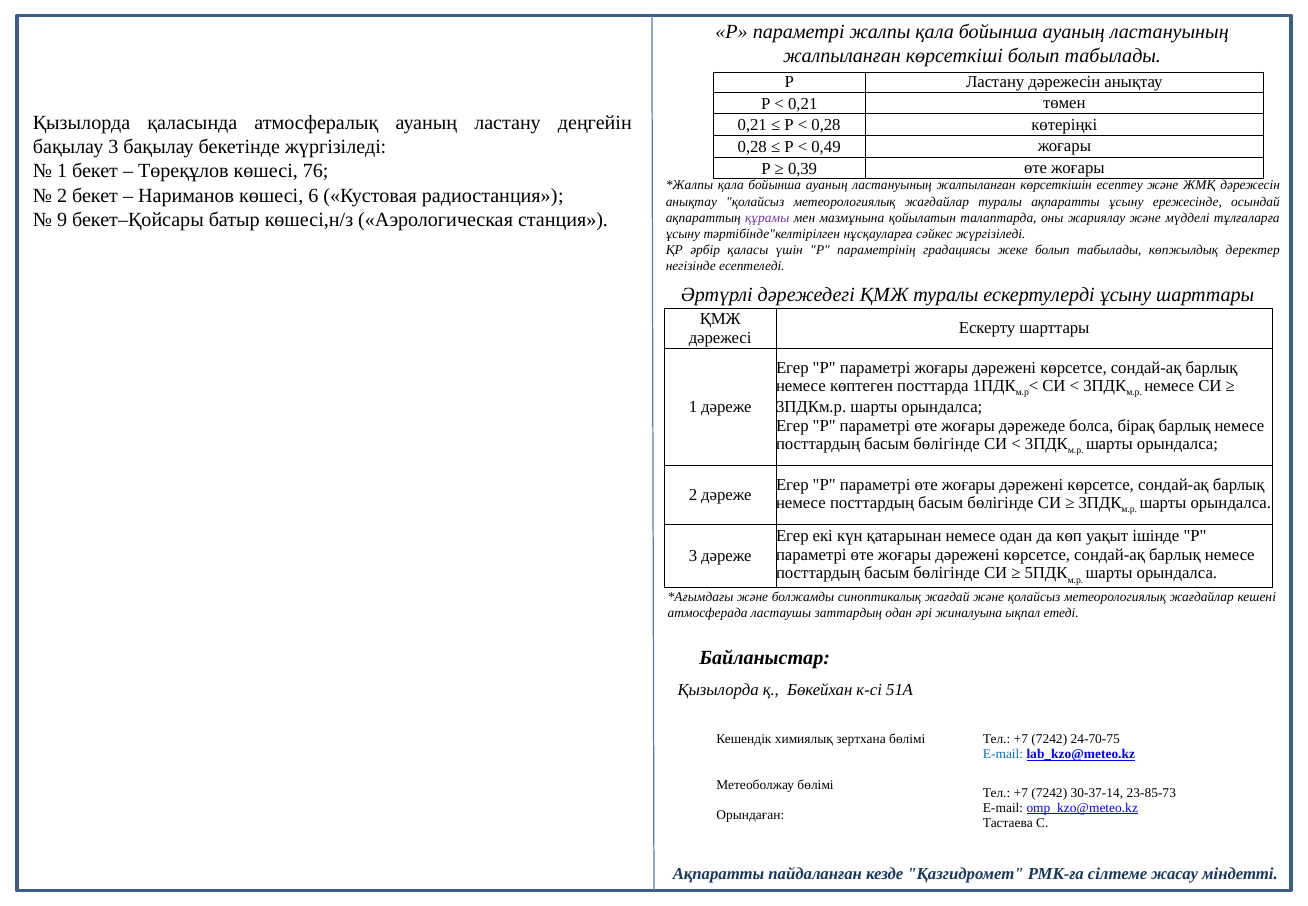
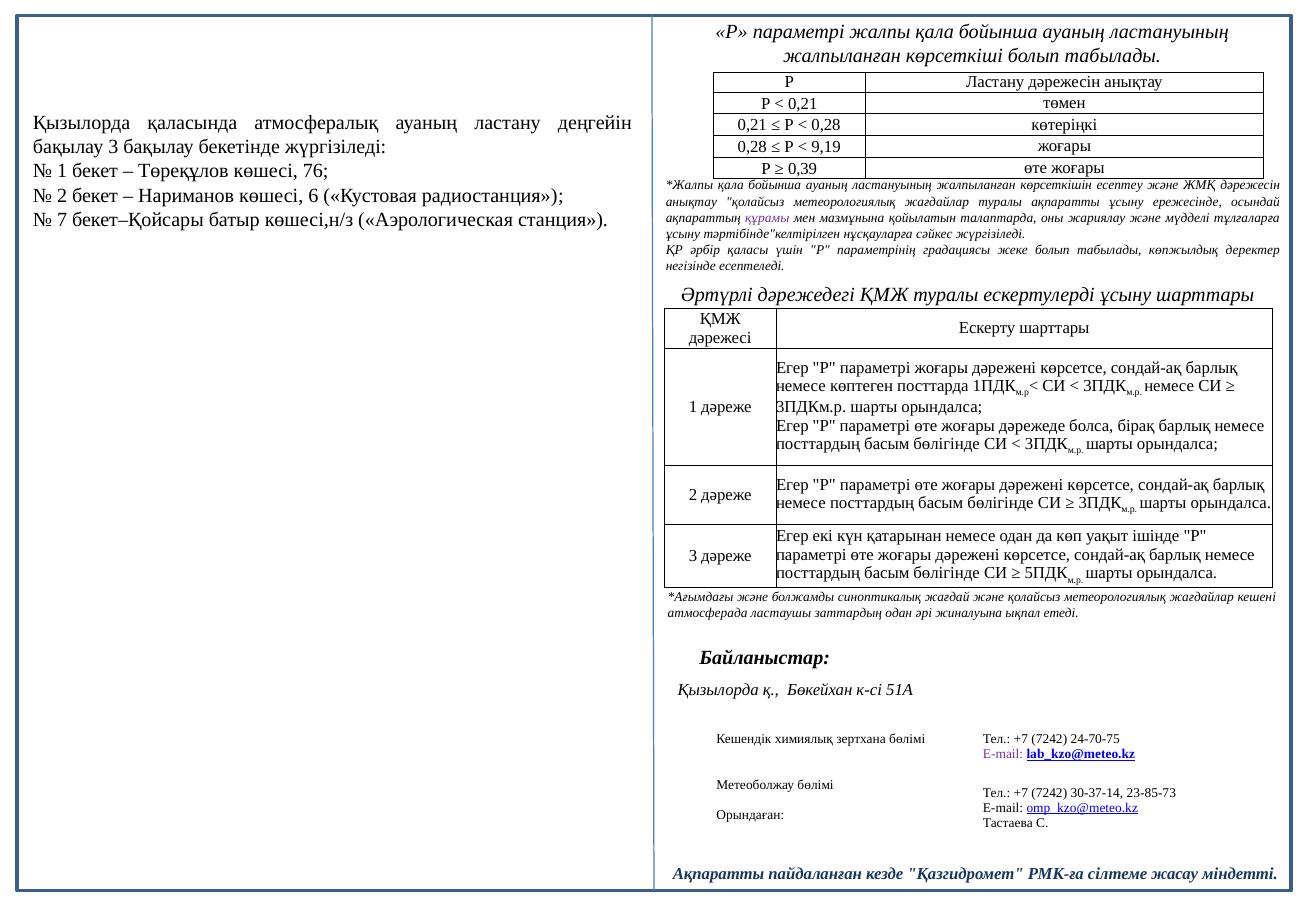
0,49: 0,49 -> 9,19 (826, 147)
9: 9 -> 7 (62, 219)
E-mail colour: blue -> purple (1003, 754)
